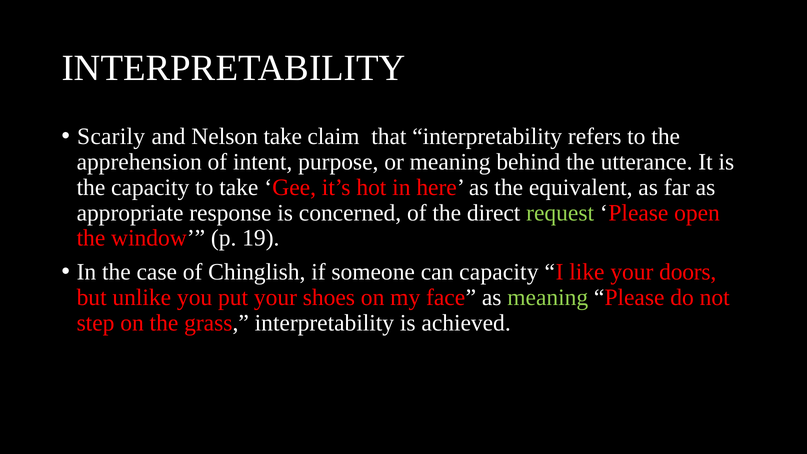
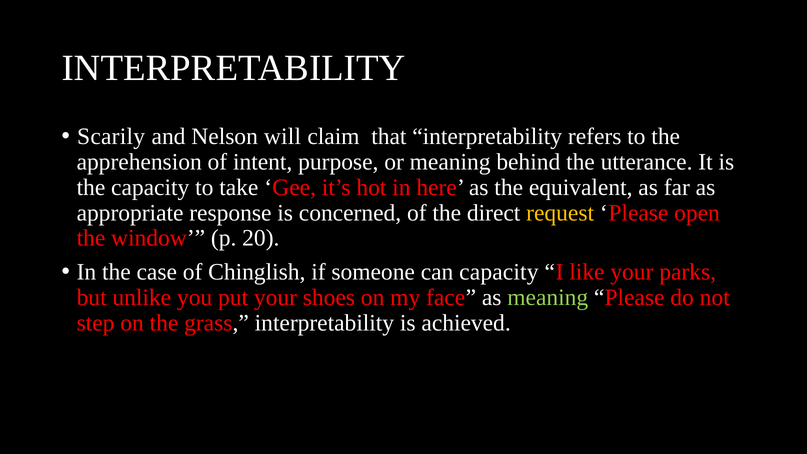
Nelson take: take -> will (283, 136)
request colour: light green -> yellow (560, 213)
19: 19 -> 20 (261, 238)
doors: doors -> parks (688, 272)
